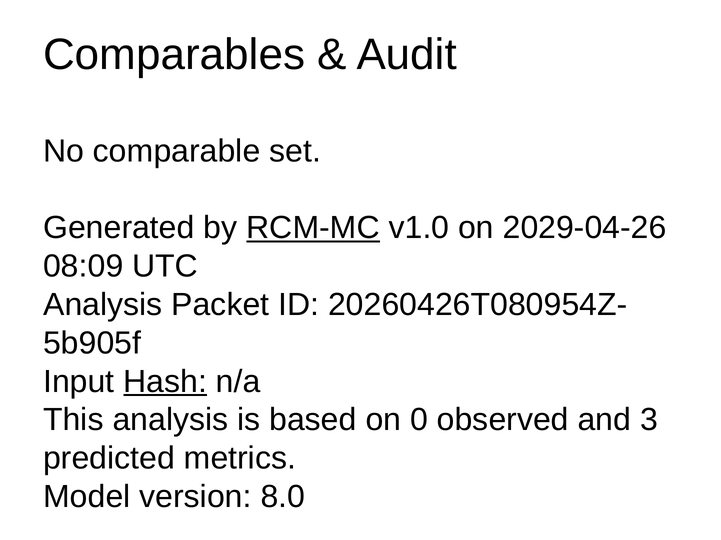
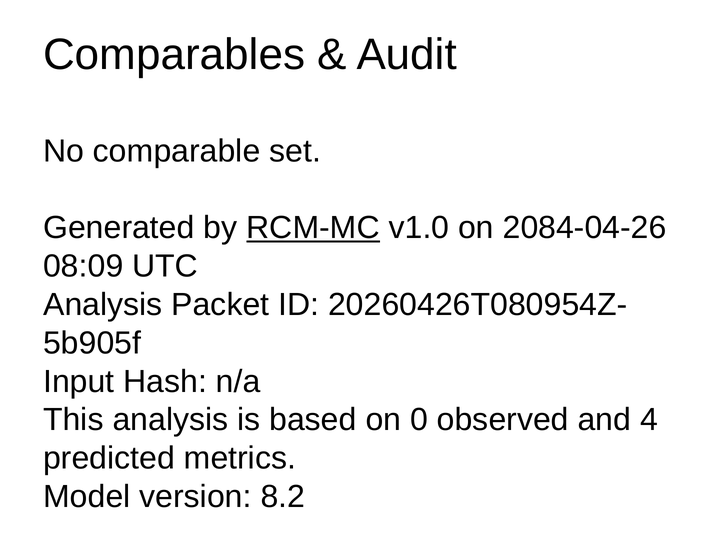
2029-04-26: 2029-04-26 -> 2084-04-26 (585, 228)
Hash underline: present -> none (165, 382)
3: 3 -> 4 (649, 420)
8.0: 8.0 -> 8.2 (283, 497)
